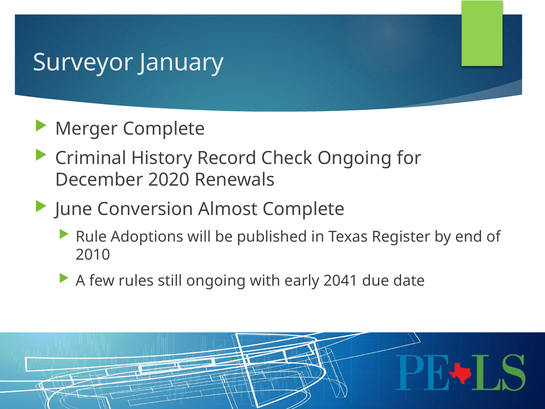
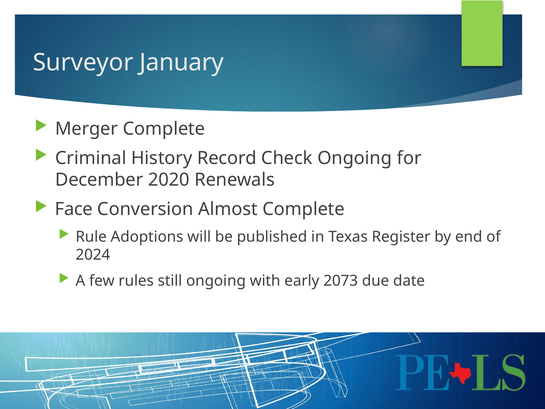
June: June -> Face (74, 209)
2010: 2010 -> 2024 (93, 255)
2041: 2041 -> 2073 (341, 281)
